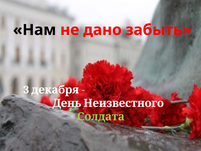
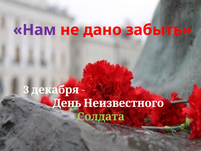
Нам colour: black -> purple (35, 30)
